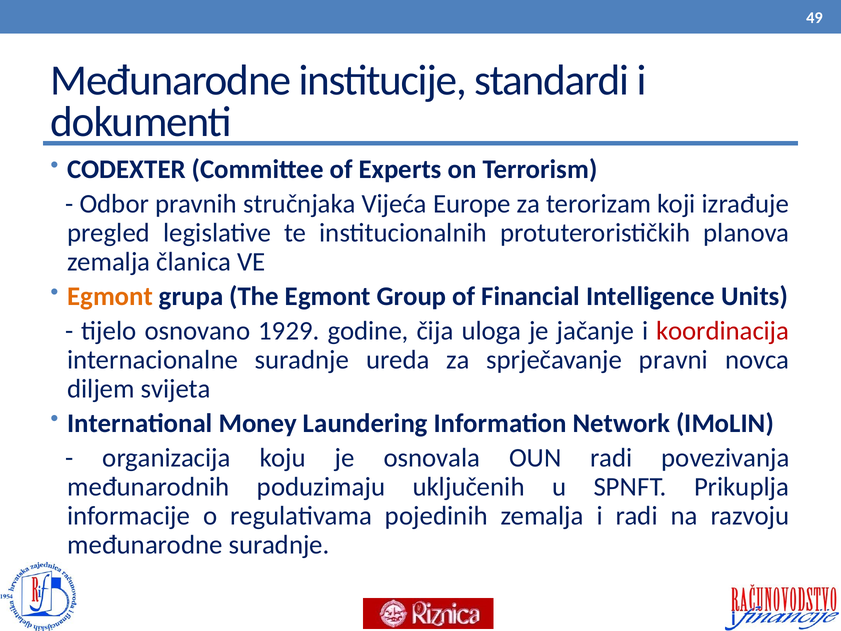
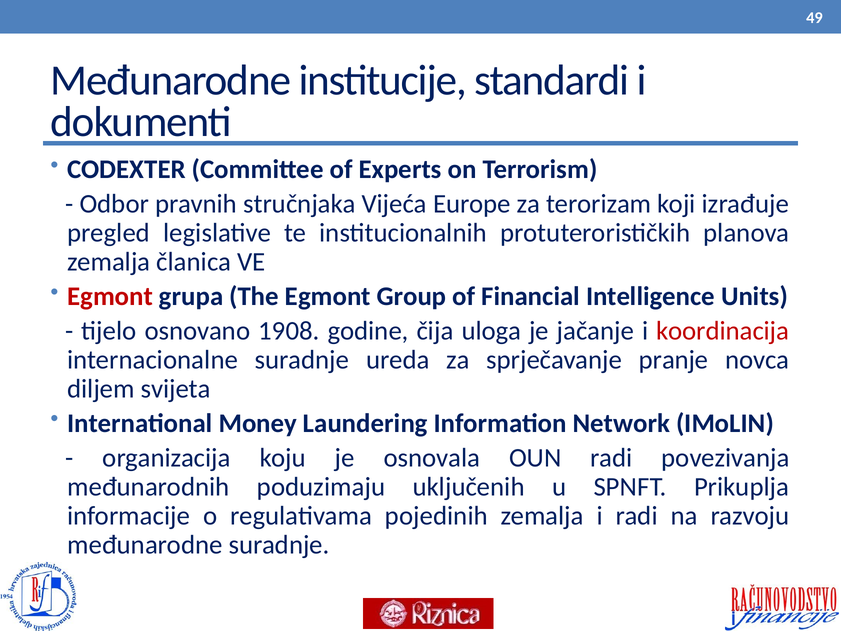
Egmont colour: orange -> red (110, 296)
1929: 1929 -> 1908 (289, 331)
pravni: pravni -> pranje (674, 360)
